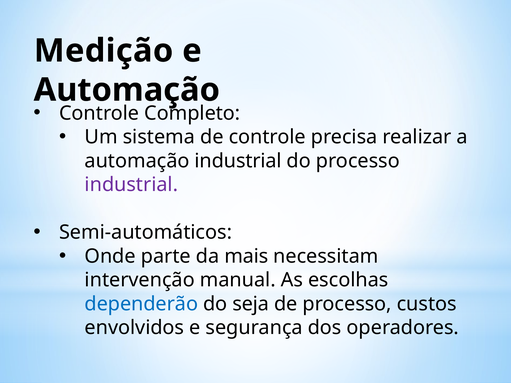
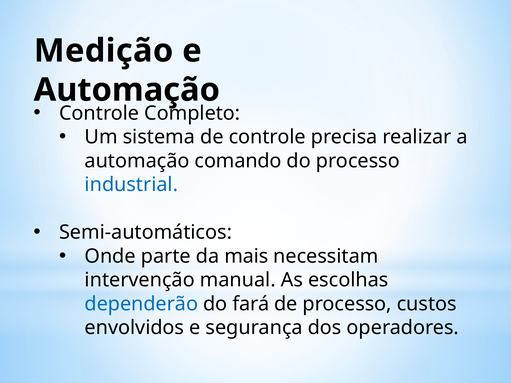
automação industrial: industrial -> comando (238, 161)
industrial colour: purple -> blue (131, 185)
seja: seja -> fará (251, 304)
